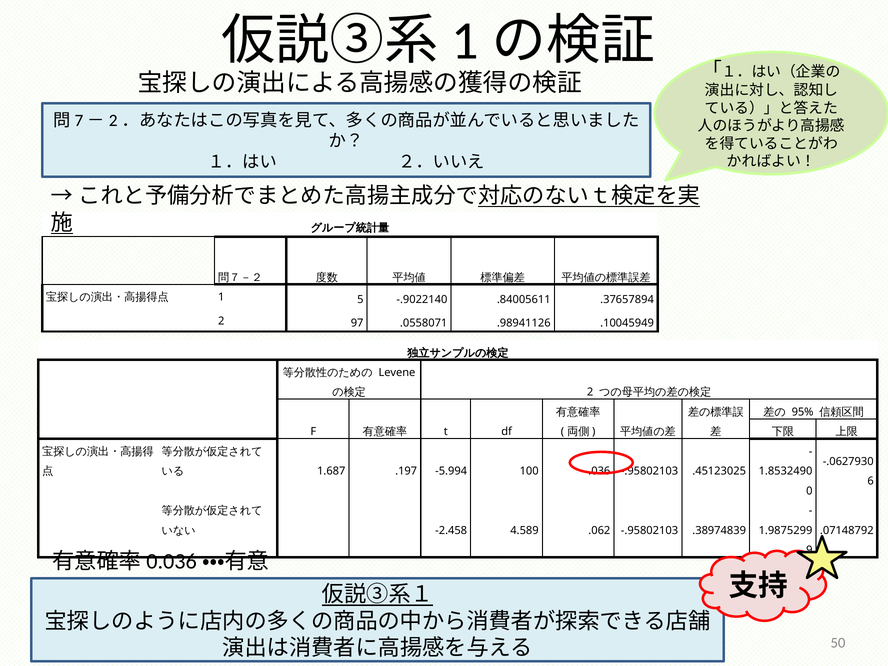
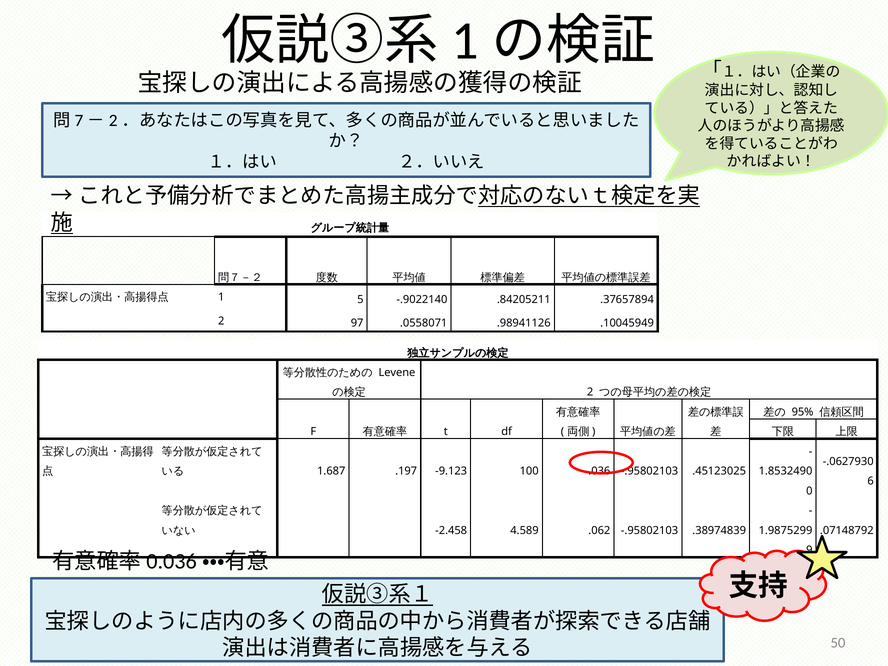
.84005611: .84005611 -> .84205211 (524, 299)
-5.994: -5.994 -> -9.123 (451, 471)
